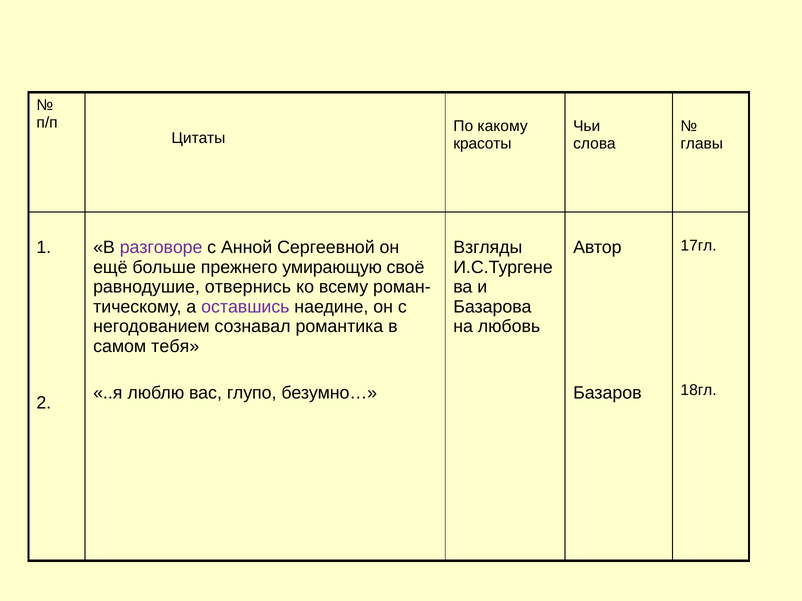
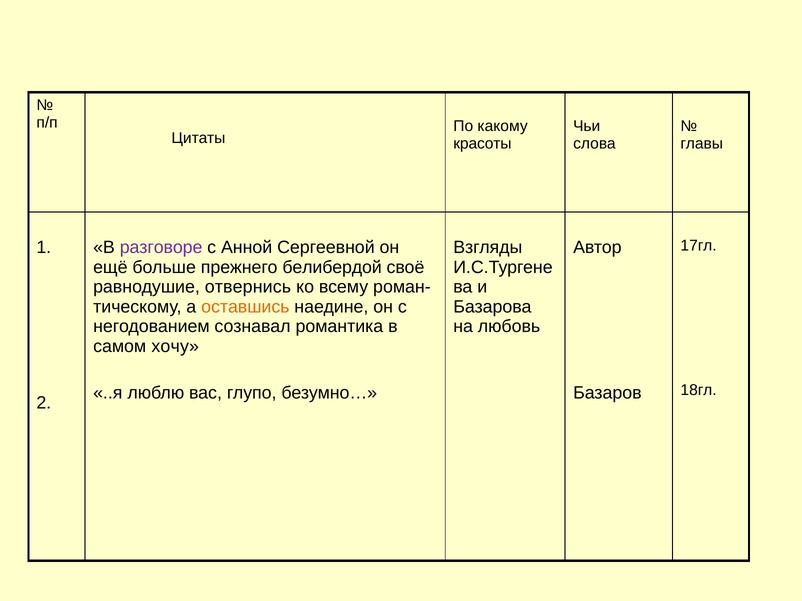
умирающую: умирающую -> белибердой (332, 267)
оставшись colour: purple -> orange (245, 307)
тебя: тебя -> хочу (175, 347)
